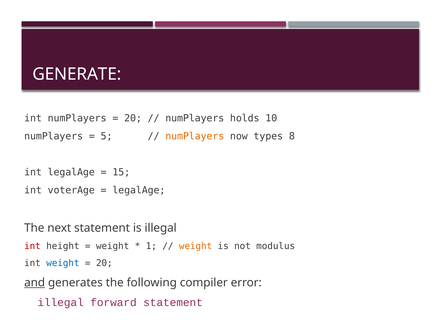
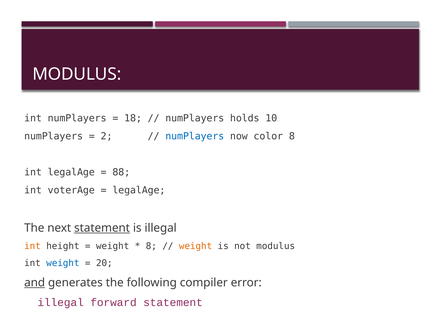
GENERATE: GENERATE -> MODULUS (77, 74)
20: 20 -> 18 (133, 118)
5: 5 -> 2 (107, 136)
numPlayers colour: orange -> blue (195, 136)
types: types -> color (268, 136)
15: 15 -> 88 (121, 172)
statement underline: none -> present (102, 228)
int colour: red -> orange (32, 246)
1: 1 -> 8 (151, 246)
